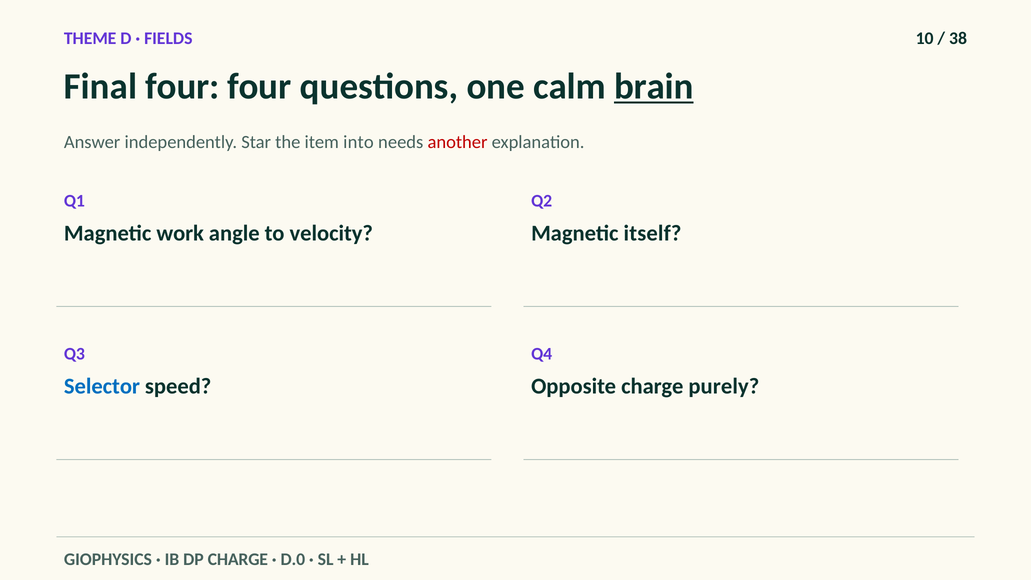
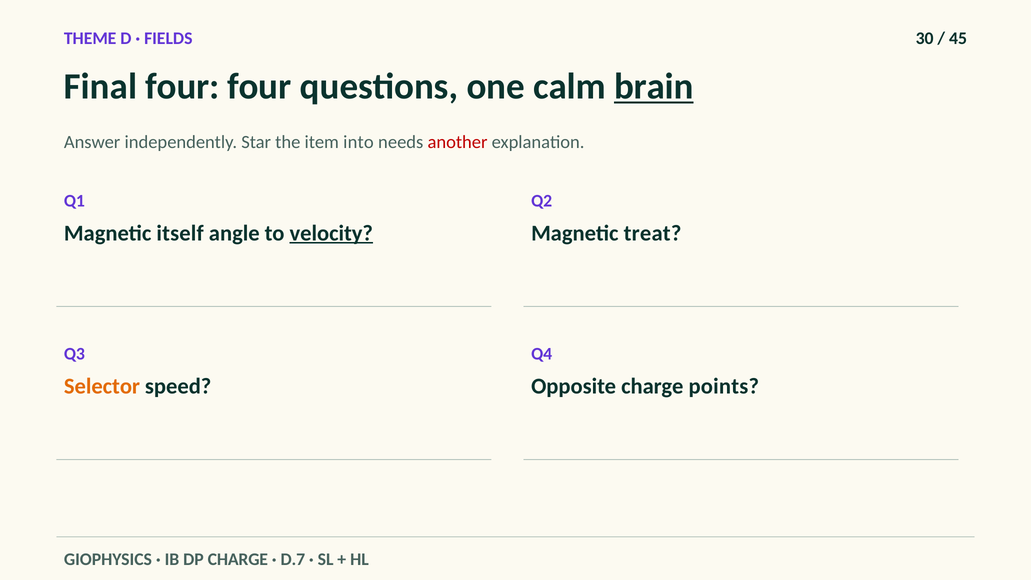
10: 10 -> 30 (925, 38)
38: 38 -> 45 (958, 38)
work: work -> itself (180, 233)
velocity underline: none -> present (331, 233)
itself: itself -> treat (653, 233)
Selector colour: blue -> orange (102, 386)
purely: purely -> points (724, 386)
D.0: D.0 -> D.7 (293, 559)
